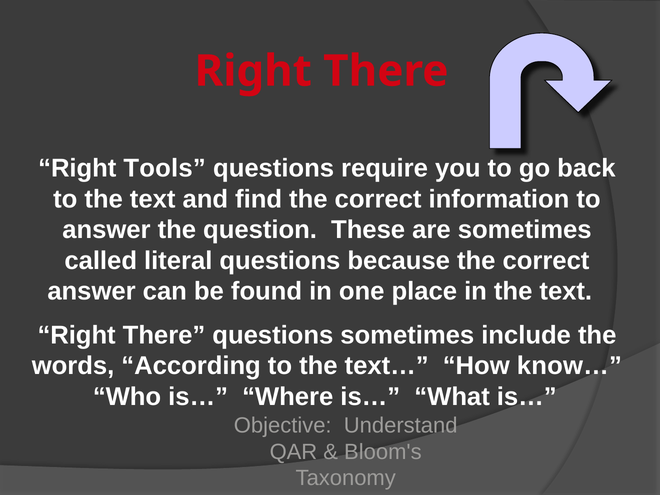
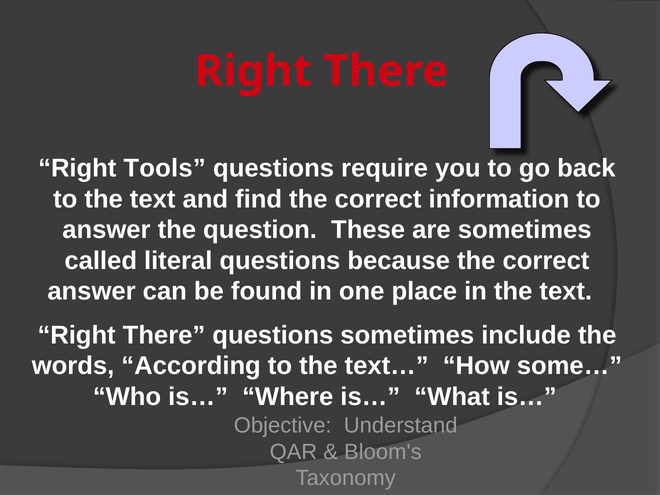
know…: know… -> some… (569, 366)
